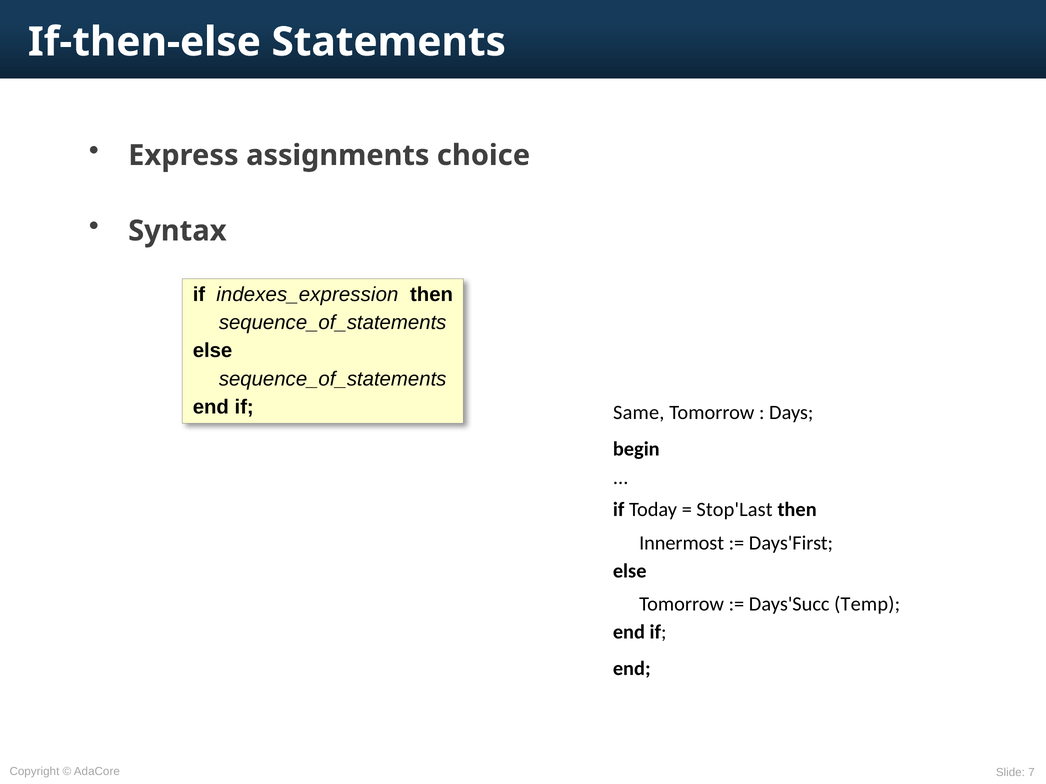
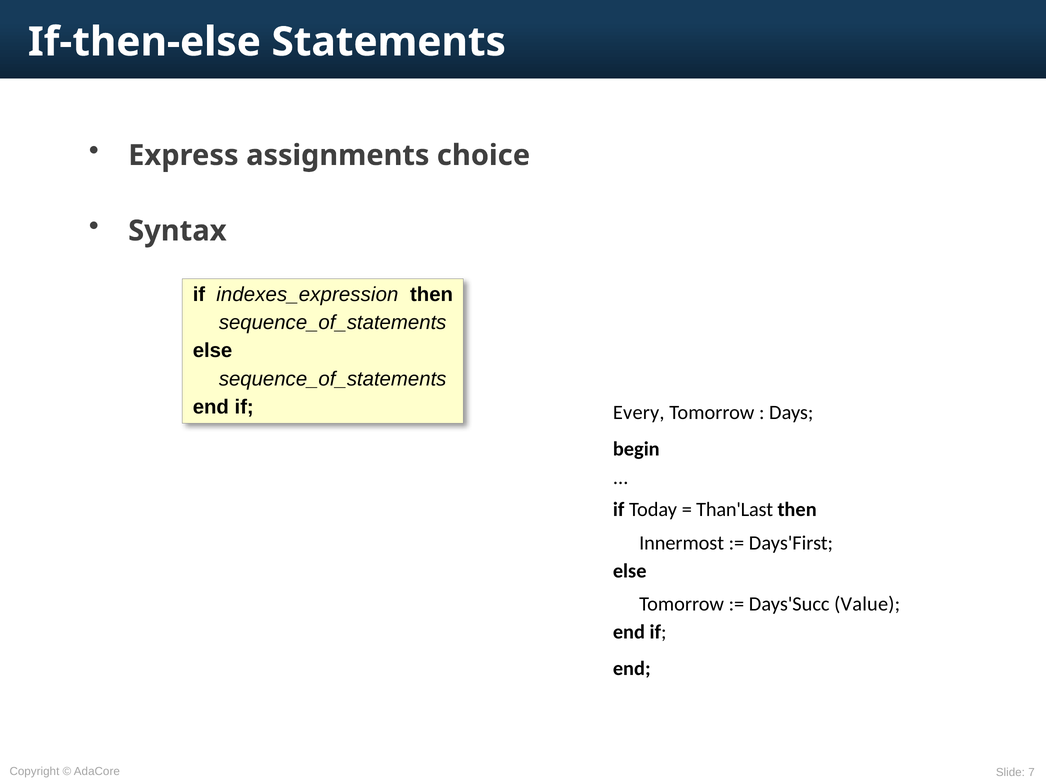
Same: Same -> Every (639, 413)
Stop'Last: Stop'Last -> Than'Last (735, 510)
Temp: Temp -> Value (867, 604)
